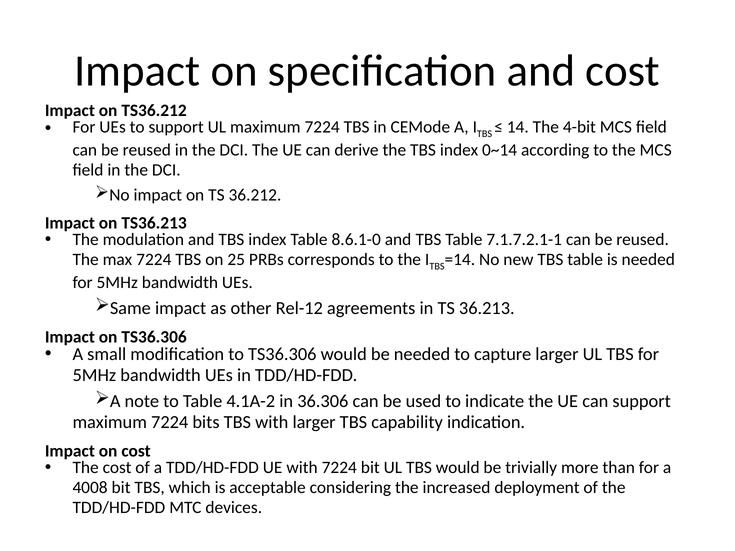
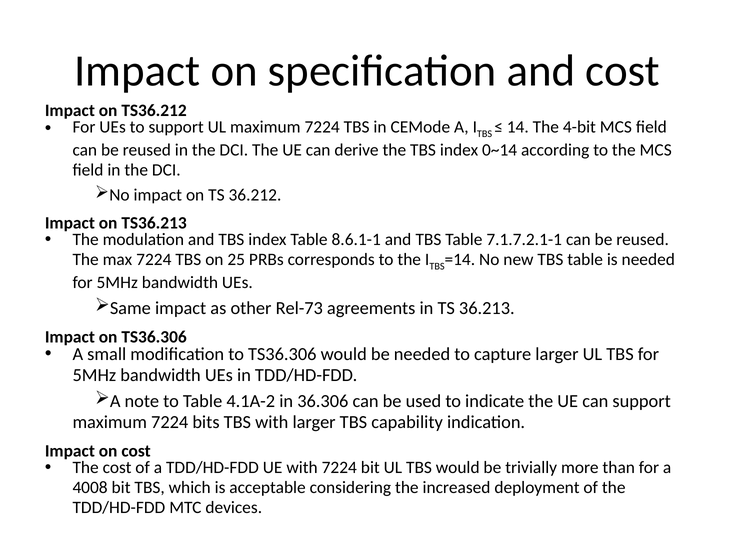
8.6.1-0: 8.6.1-0 -> 8.6.1-1 (356, 240)
Rel-12: Rel-12 -> Rel-73 (299, 308)
